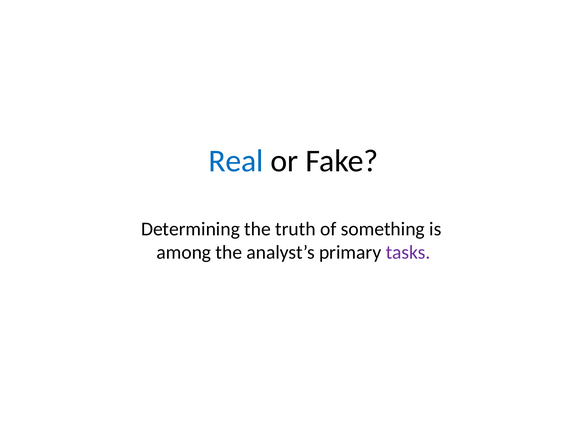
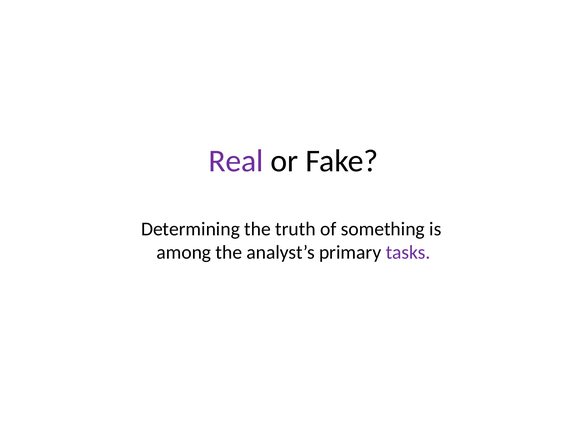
Real colour: blue -> purple (236, 161)
